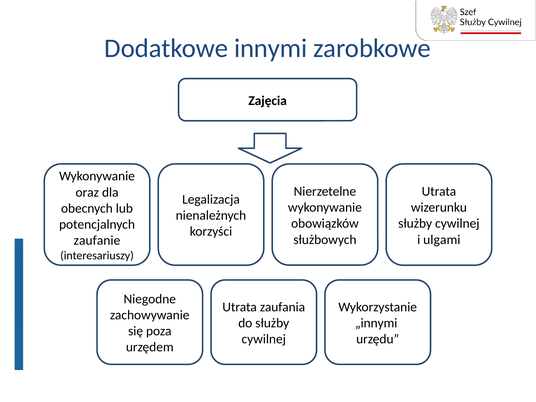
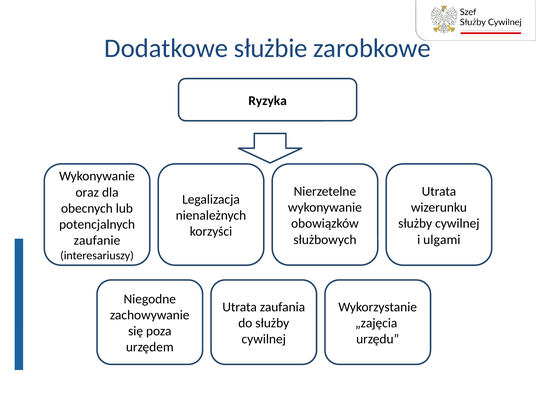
innymi: innymi -> służbie (271, 48)
Zajęcia: Zajęcia -> Ryzyka (268, 101)
„innymi: „innymi -> „zajęcia (376, 323)
